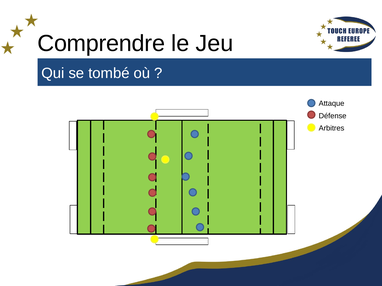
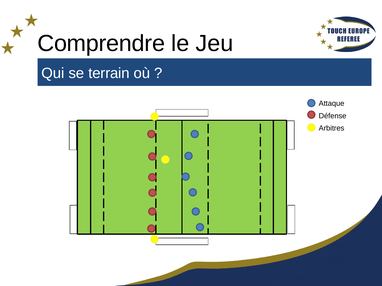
tombé: tombé -> terrain (109, 73)
